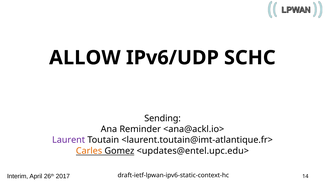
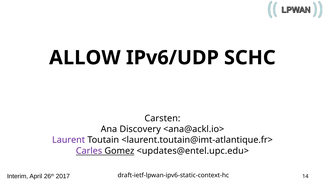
Sending: Sending -> Carsten (162, 118)
Reminder: Reminder -> Discovery (140, 129)
Carles colour: orange -> purple (89, 151)
